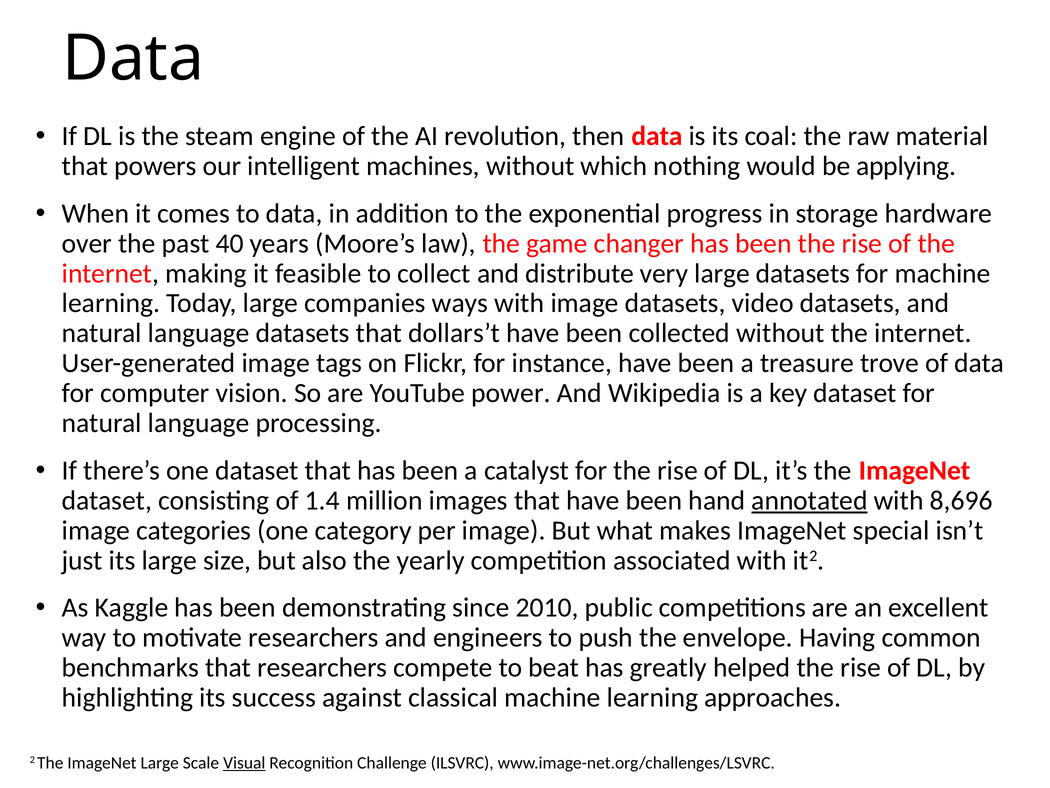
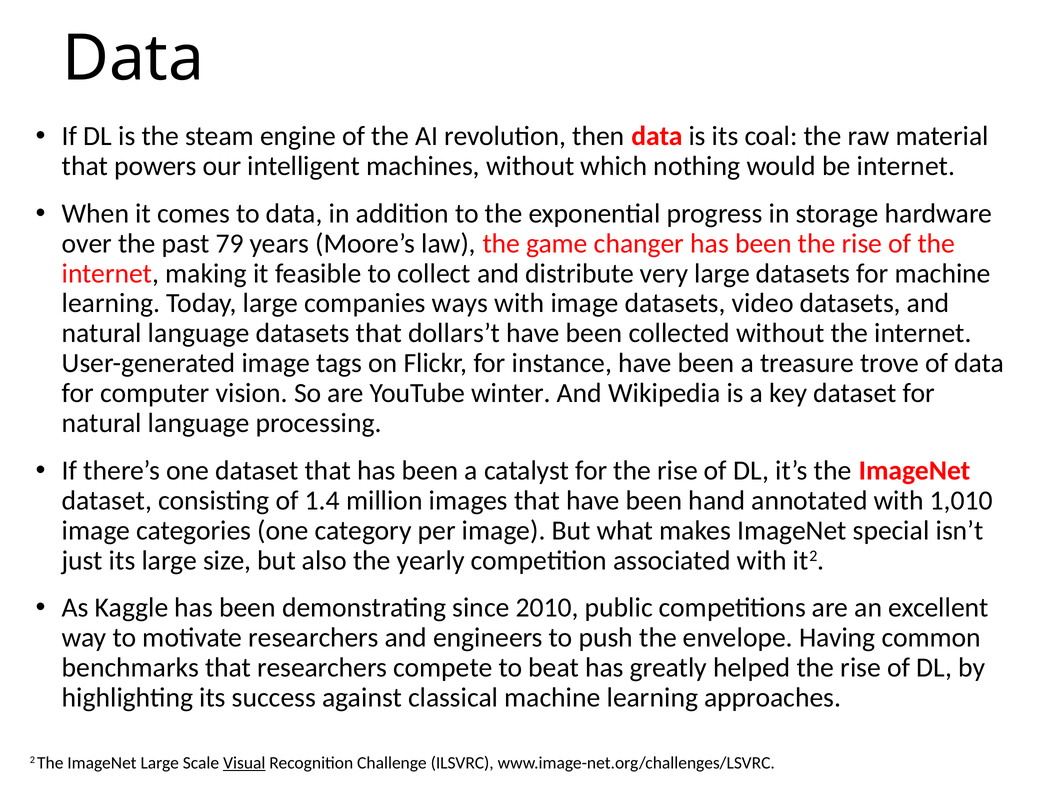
be applying: applying -> internet (906, 166)
40: 40 -> 79 (230, 243)
power: power -> winter (511, 393)
annotated underline: present -> none (809, 500)
8,696: 8,696 -> 1,010 (961, 500)
